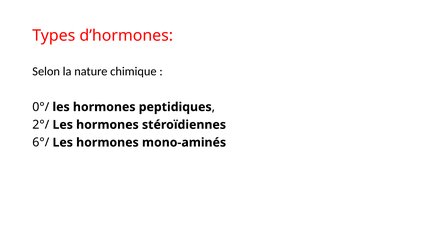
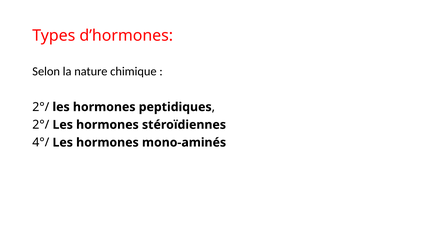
0°/: 0°/ -> 2°/ (41, 107)
6°/: 6°/ -> 4°/ (41, 143)
